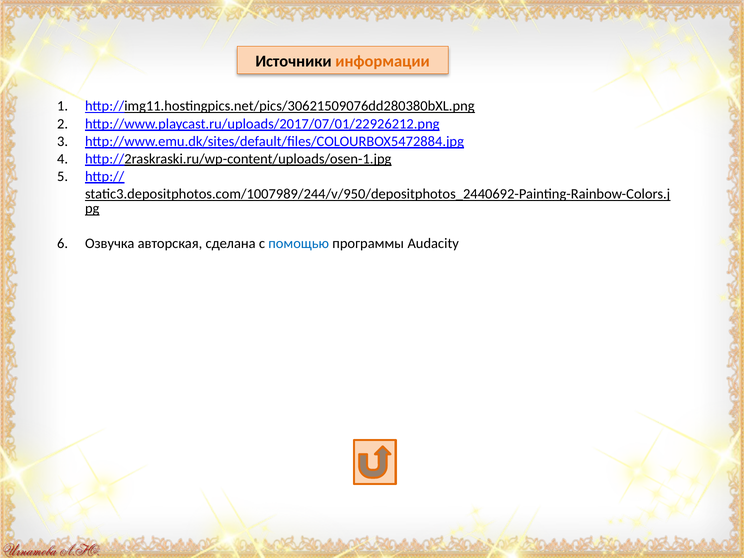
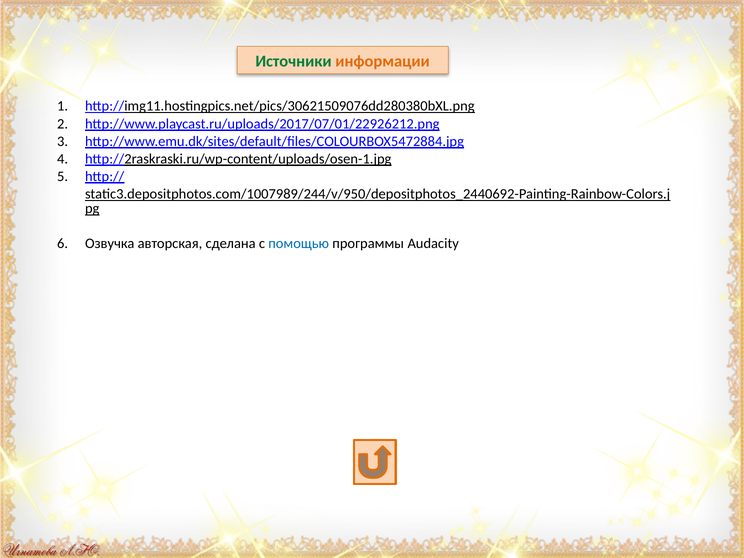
Источники colour: black -> green (293, 61)
